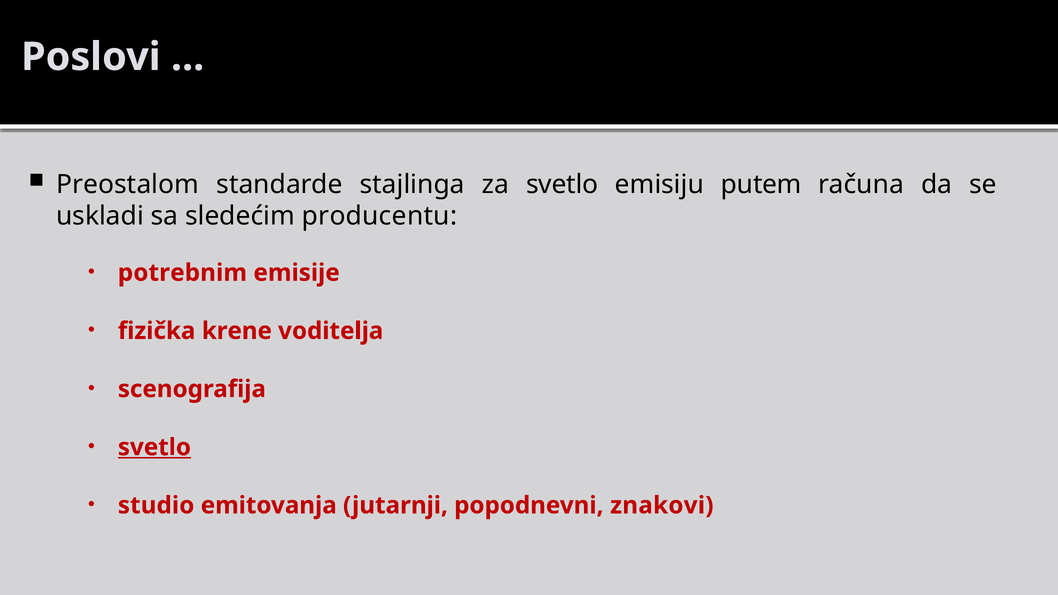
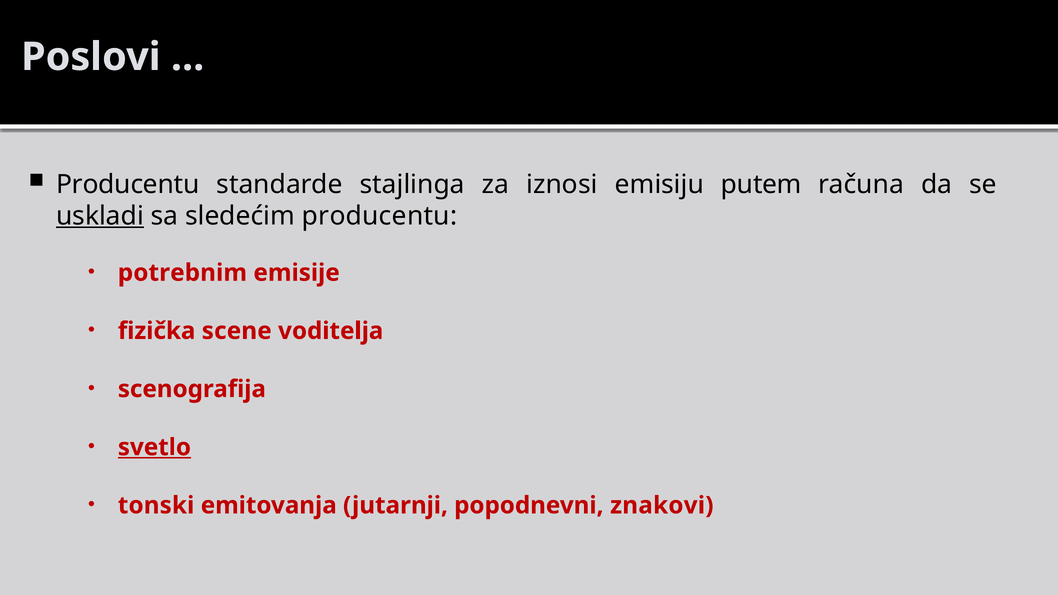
Preostalom: Preostalom -> Producentu (128, 184)
za svetlo: svetlo -> iznosi (562, 184)
uskladi underline: none -> present (100, 216)
krene: krene -> scene (237, 331)
studio: studio -> tonski (156, 505)
